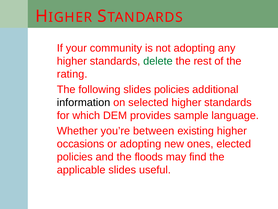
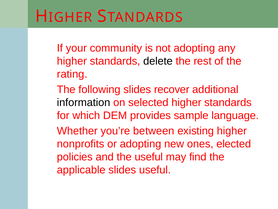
delete colour: green -> black (158, 61)
slides policies: policies -> recover (172, 89)
occasions: occasions -> nonprofits (81, 143)
the floods: floods -> useful (149, 156)
